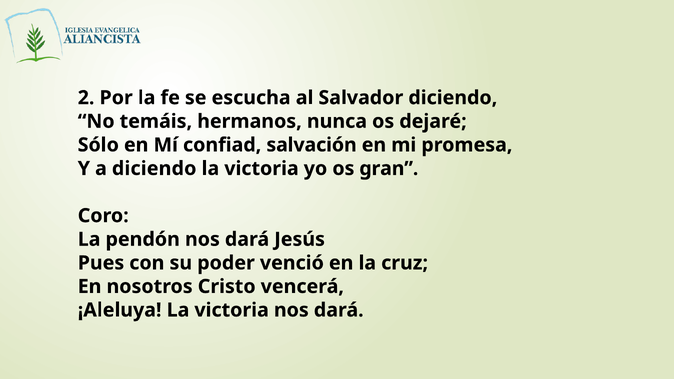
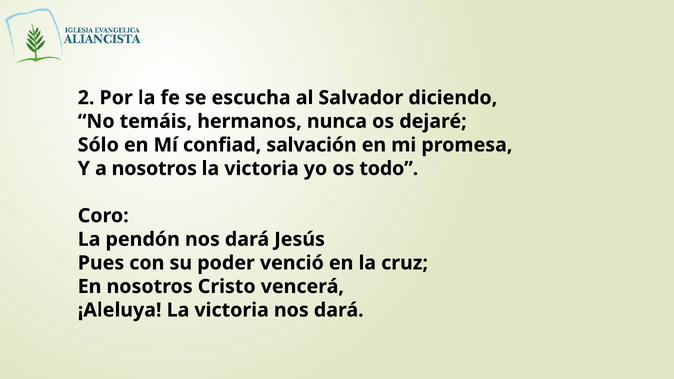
a diciendo: diciendo -> nosotros (154, 169)
gran: gran -> todo (389, 169)
